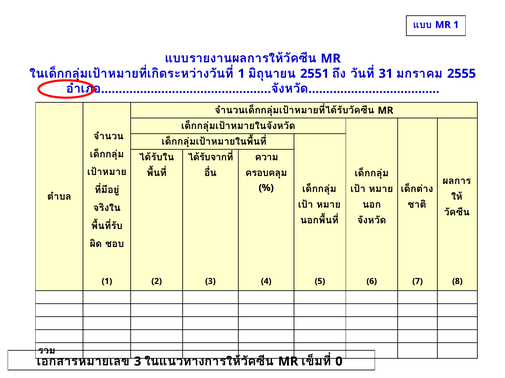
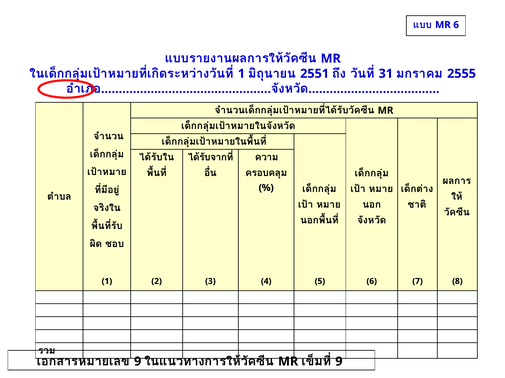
MR 1: 1 -> 6 (456, 25)
3: 3 -> 9 (138, 362)
0: 0 -> 9 (339, 362)
